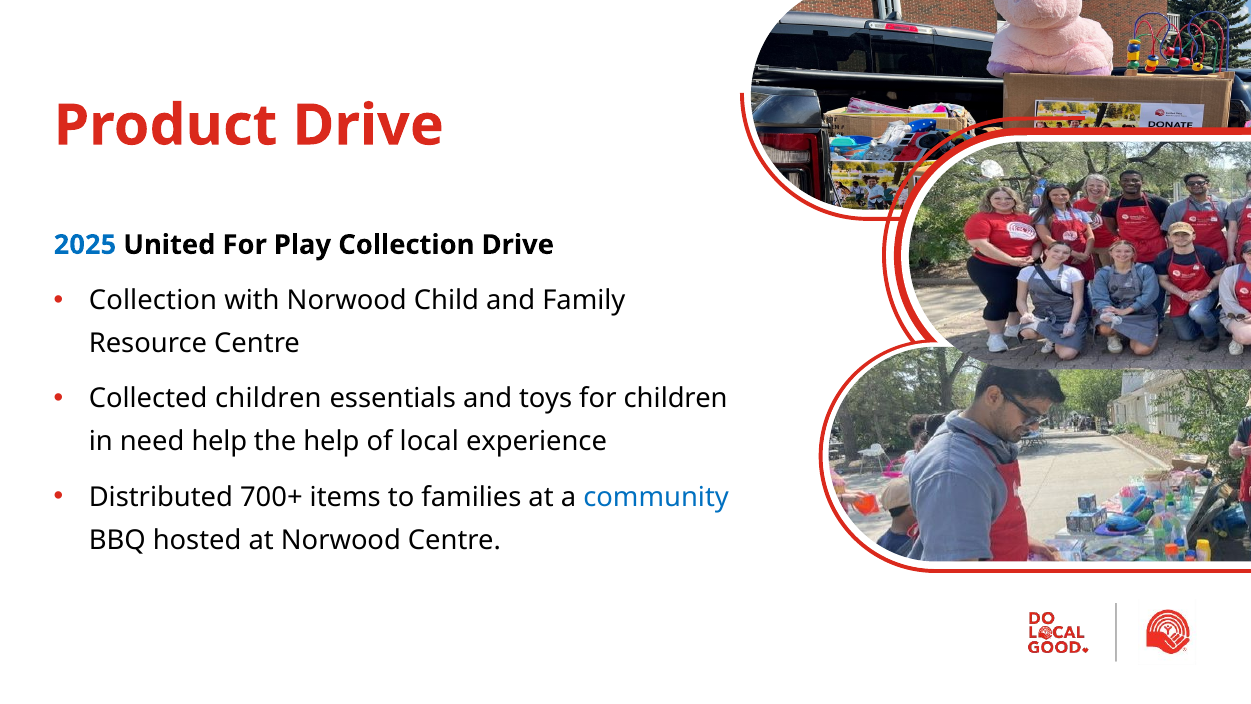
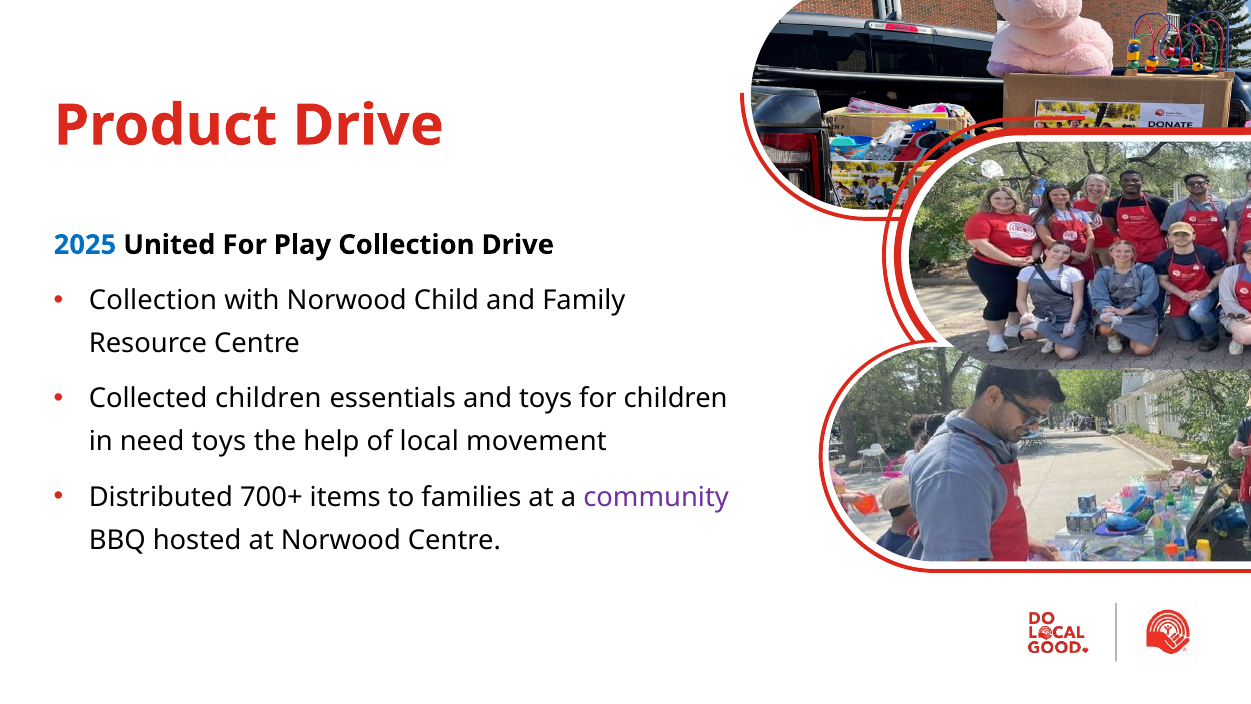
need help: help -> toys (219, 441)
experience: experience -> movement (536, 441)
community colour: blue -> purple (656, 497)
